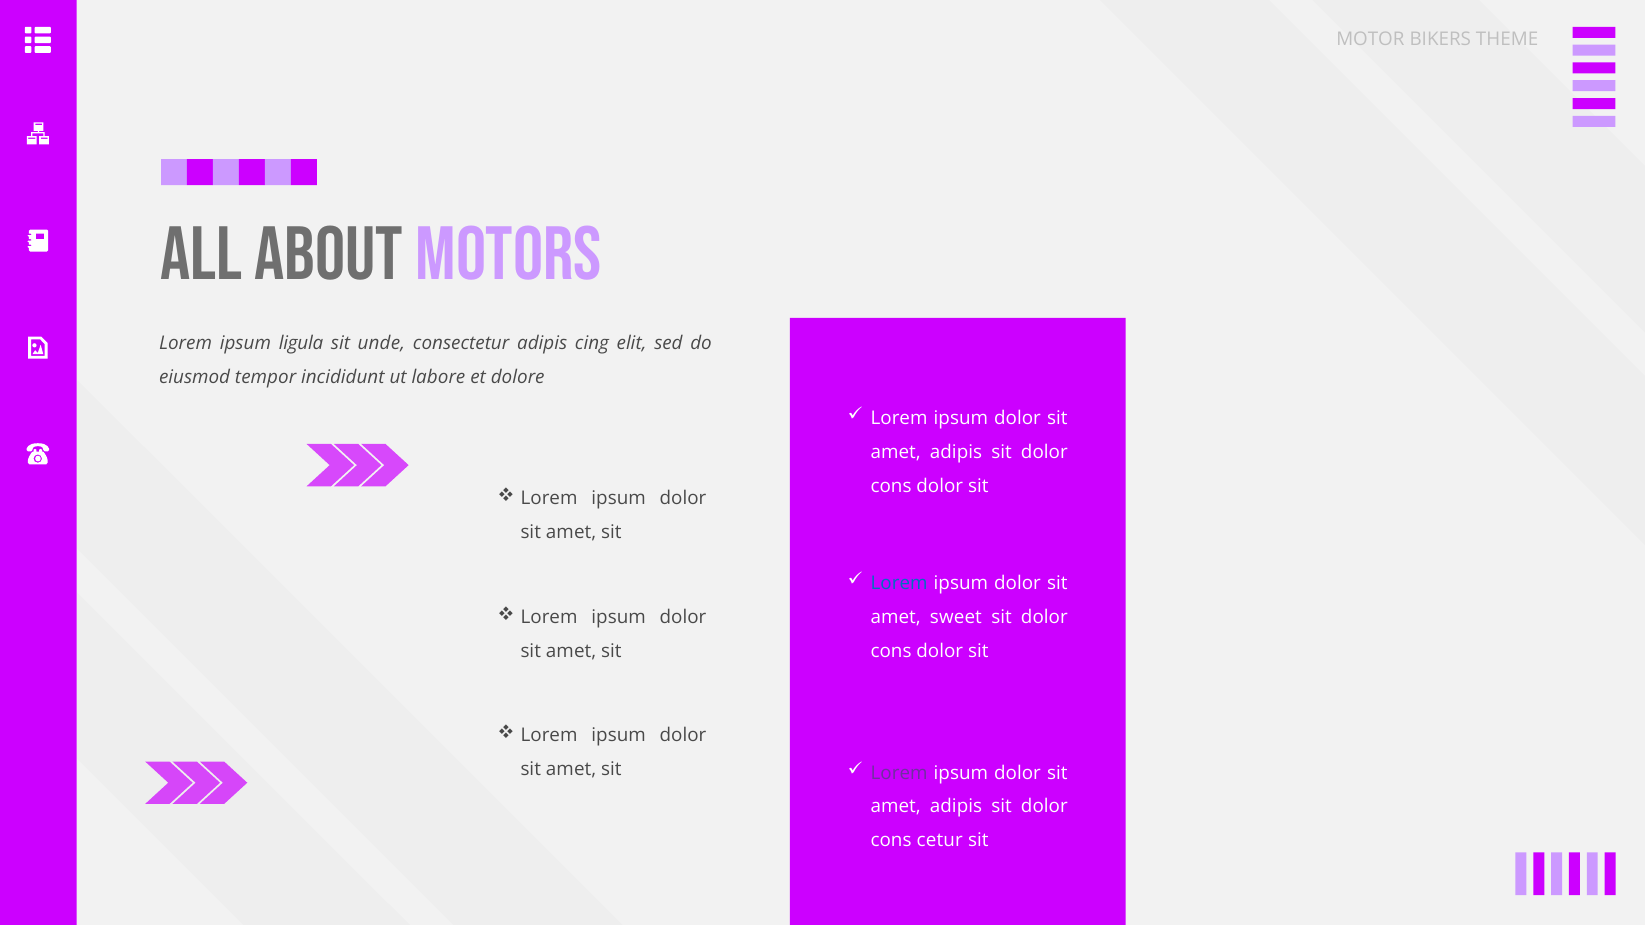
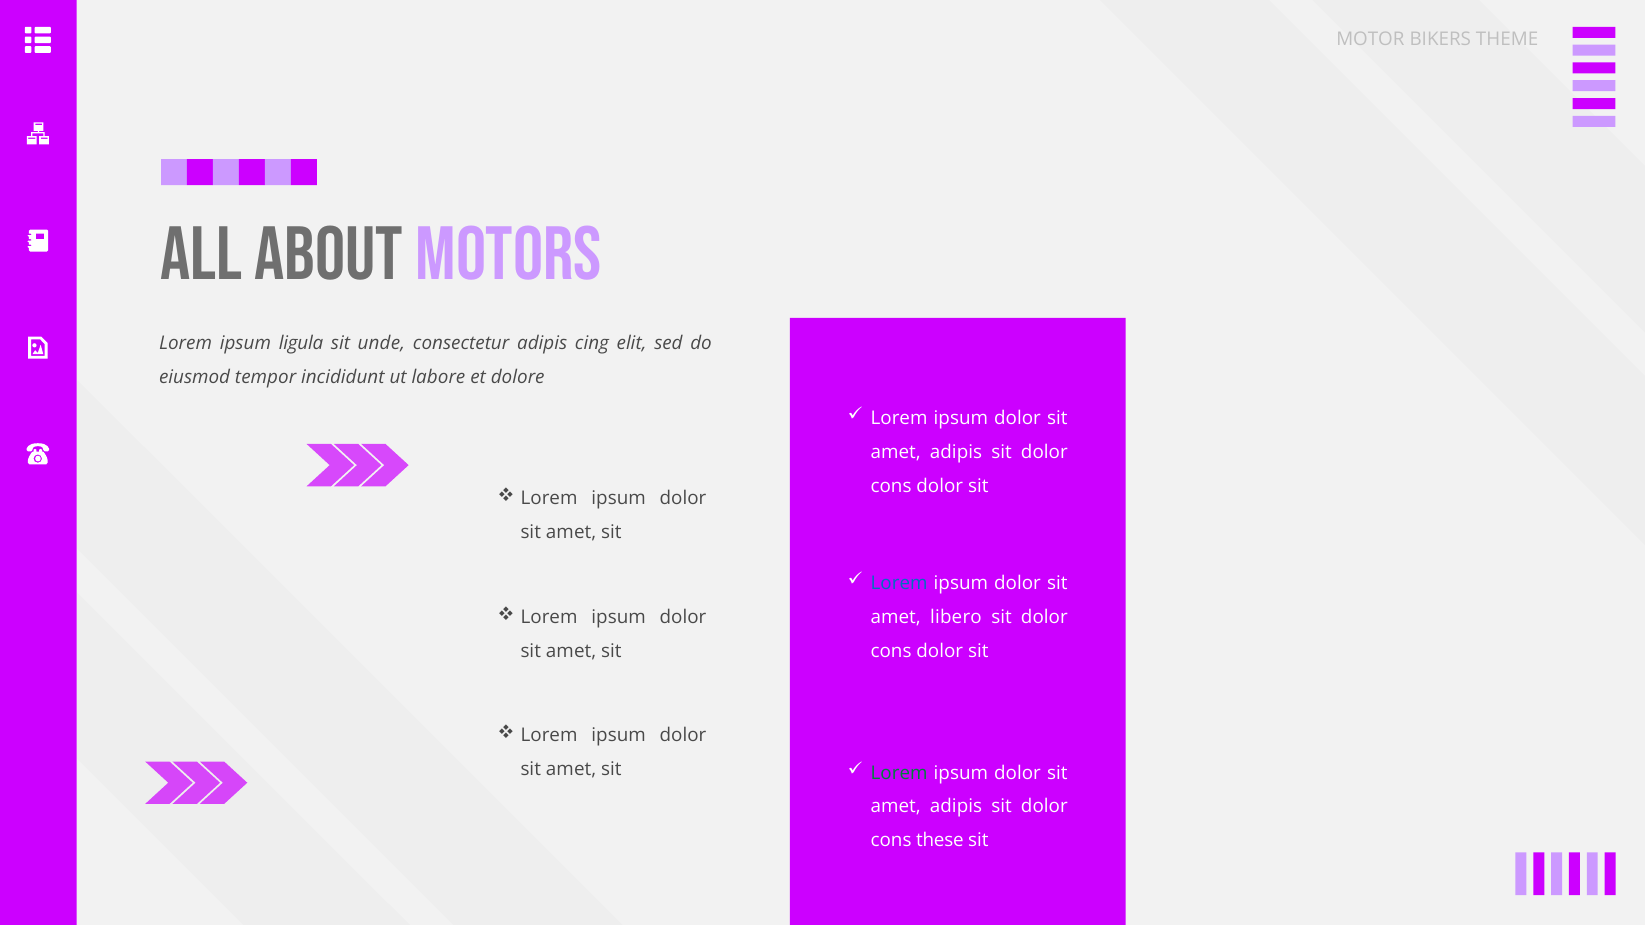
sweet: sweet -> libero (956, 617)
Lorem colour: purple -> green (899, 773)
cetur: cetur -> these (940, 841)
